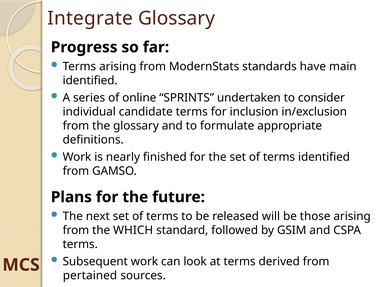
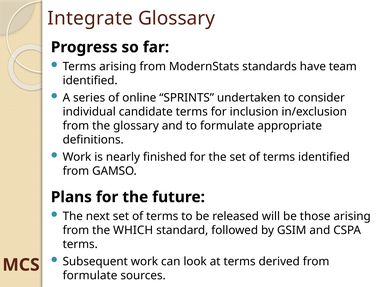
main: main -> team (343, 66)
pertained: pertained -> formulate (90, 275)
